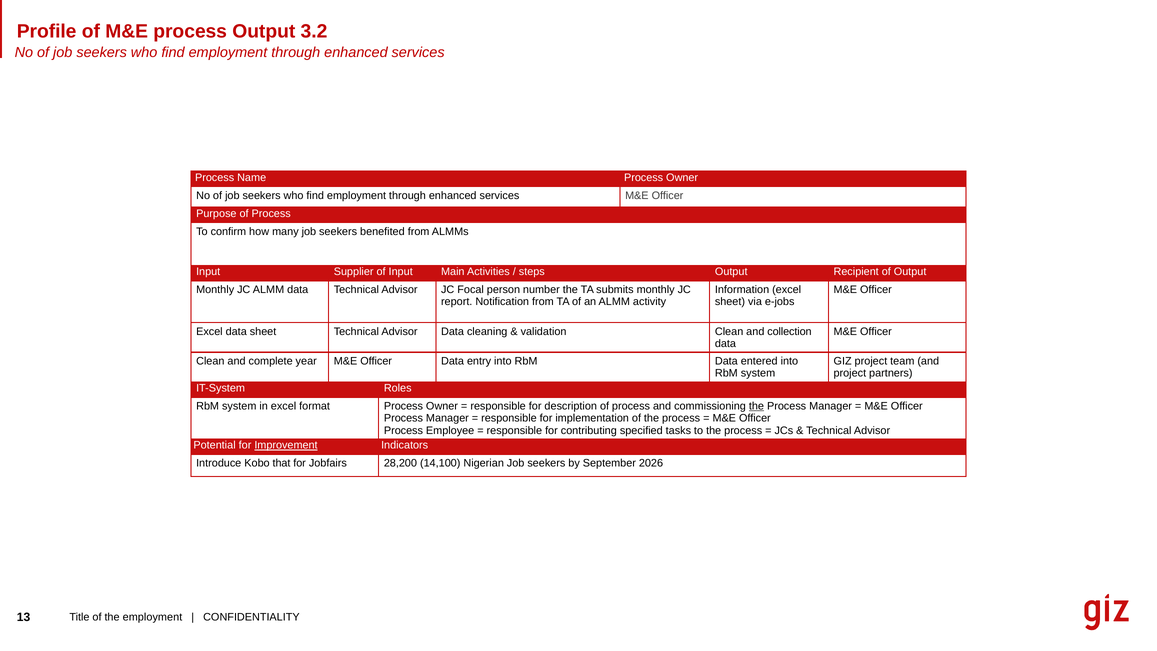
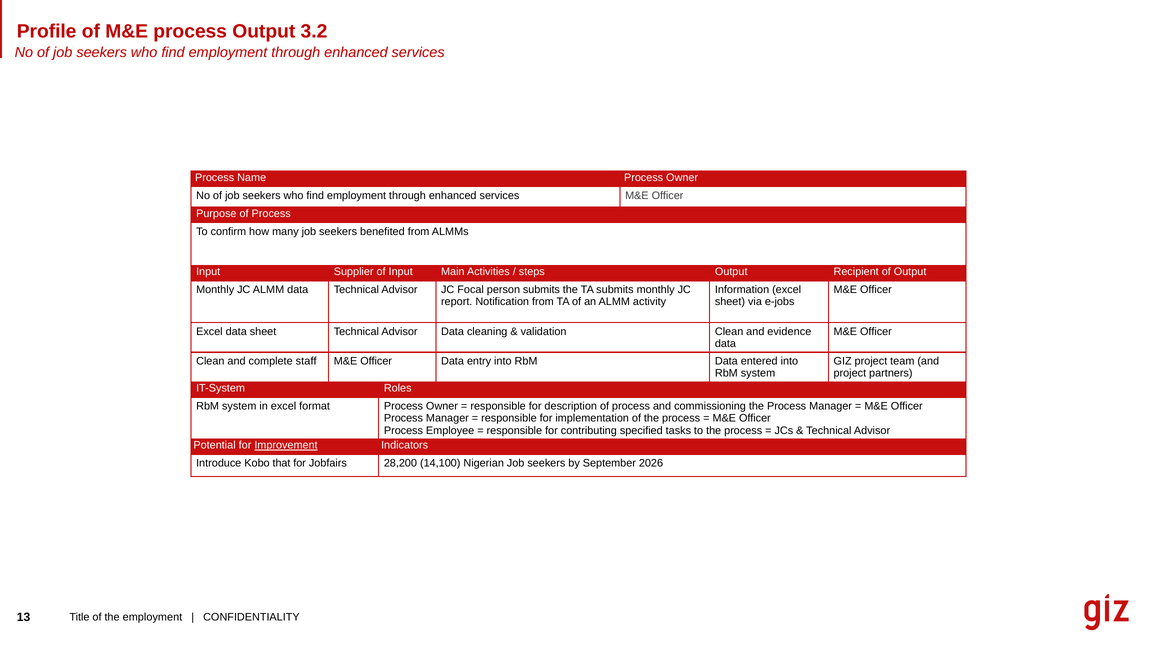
person number: number -> submits (541, 290)
collection: collection -> evidence (789, 331)
year: year -> staff (306, 361)
the underline: present -> none (756, 406)
